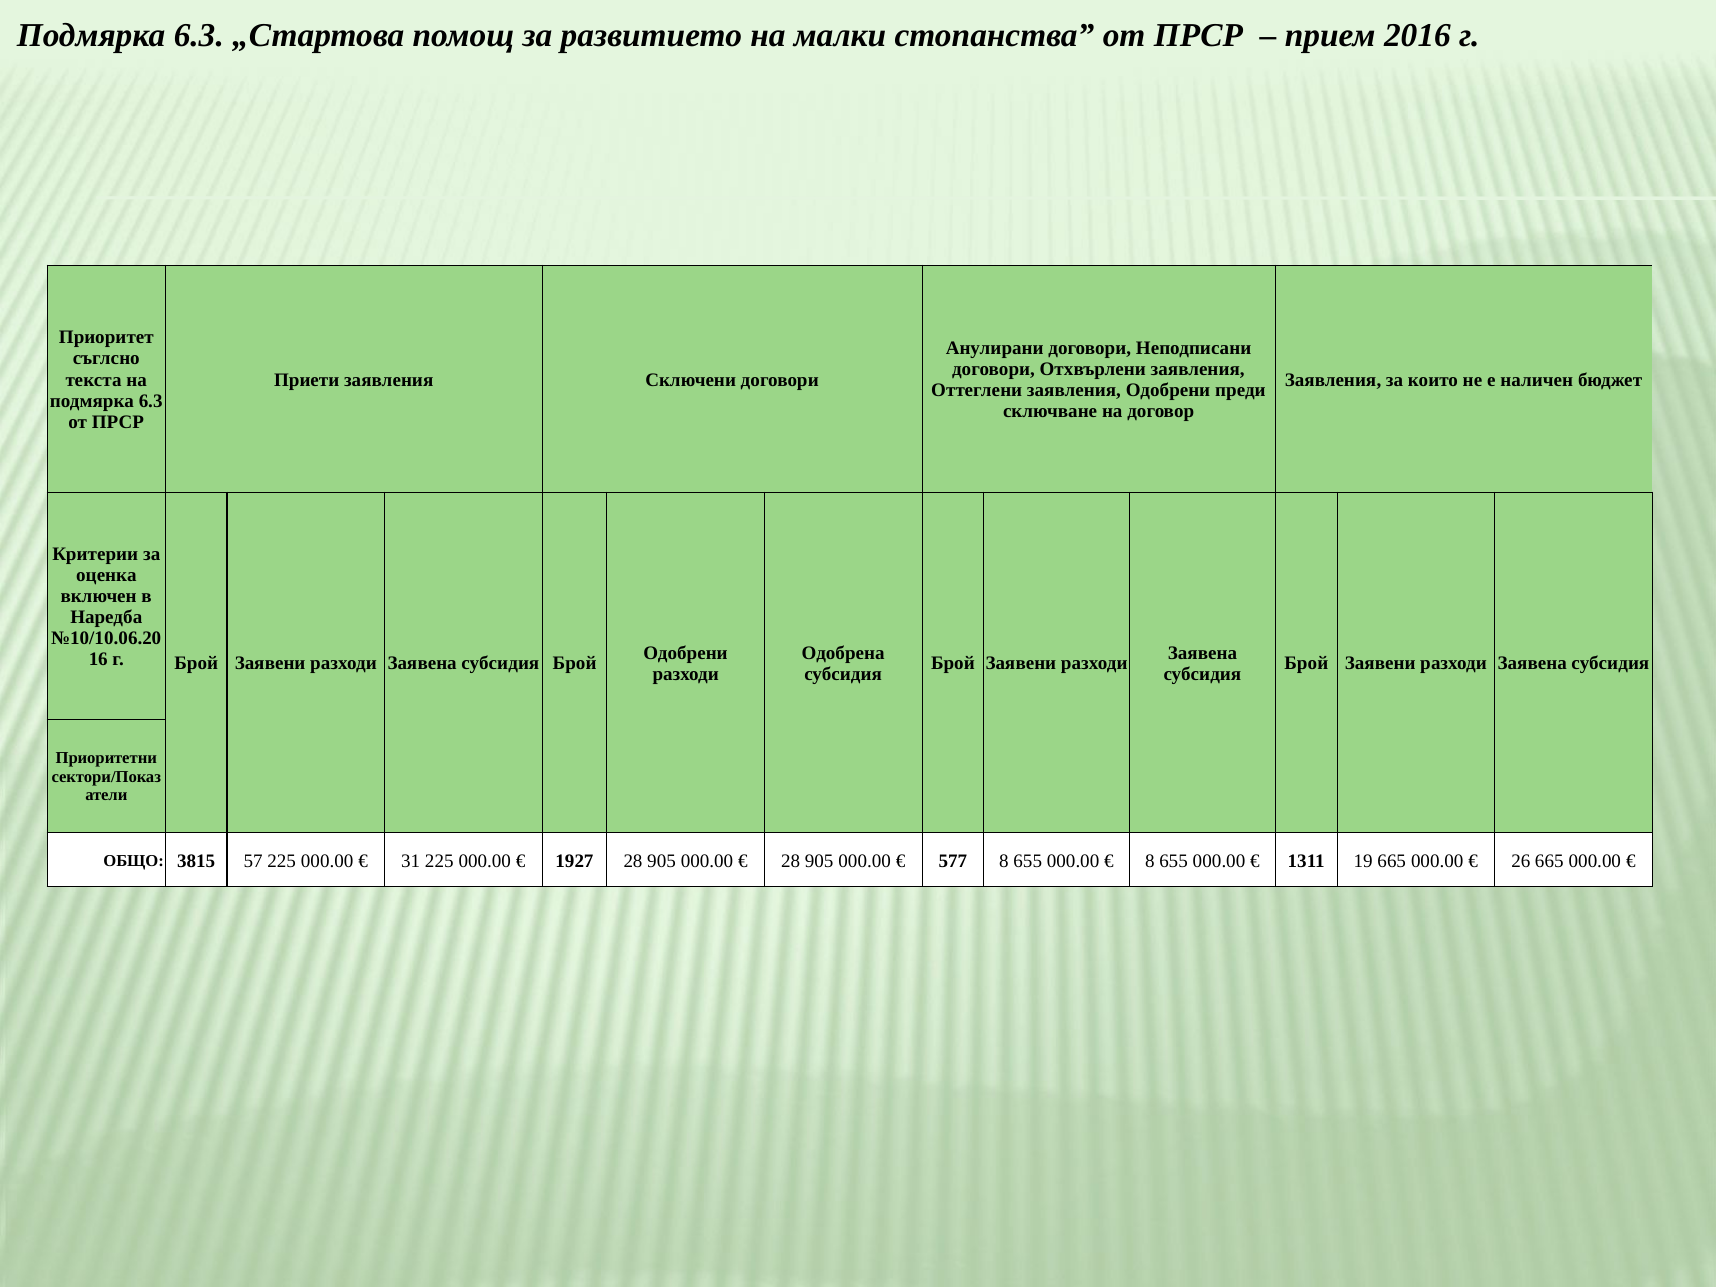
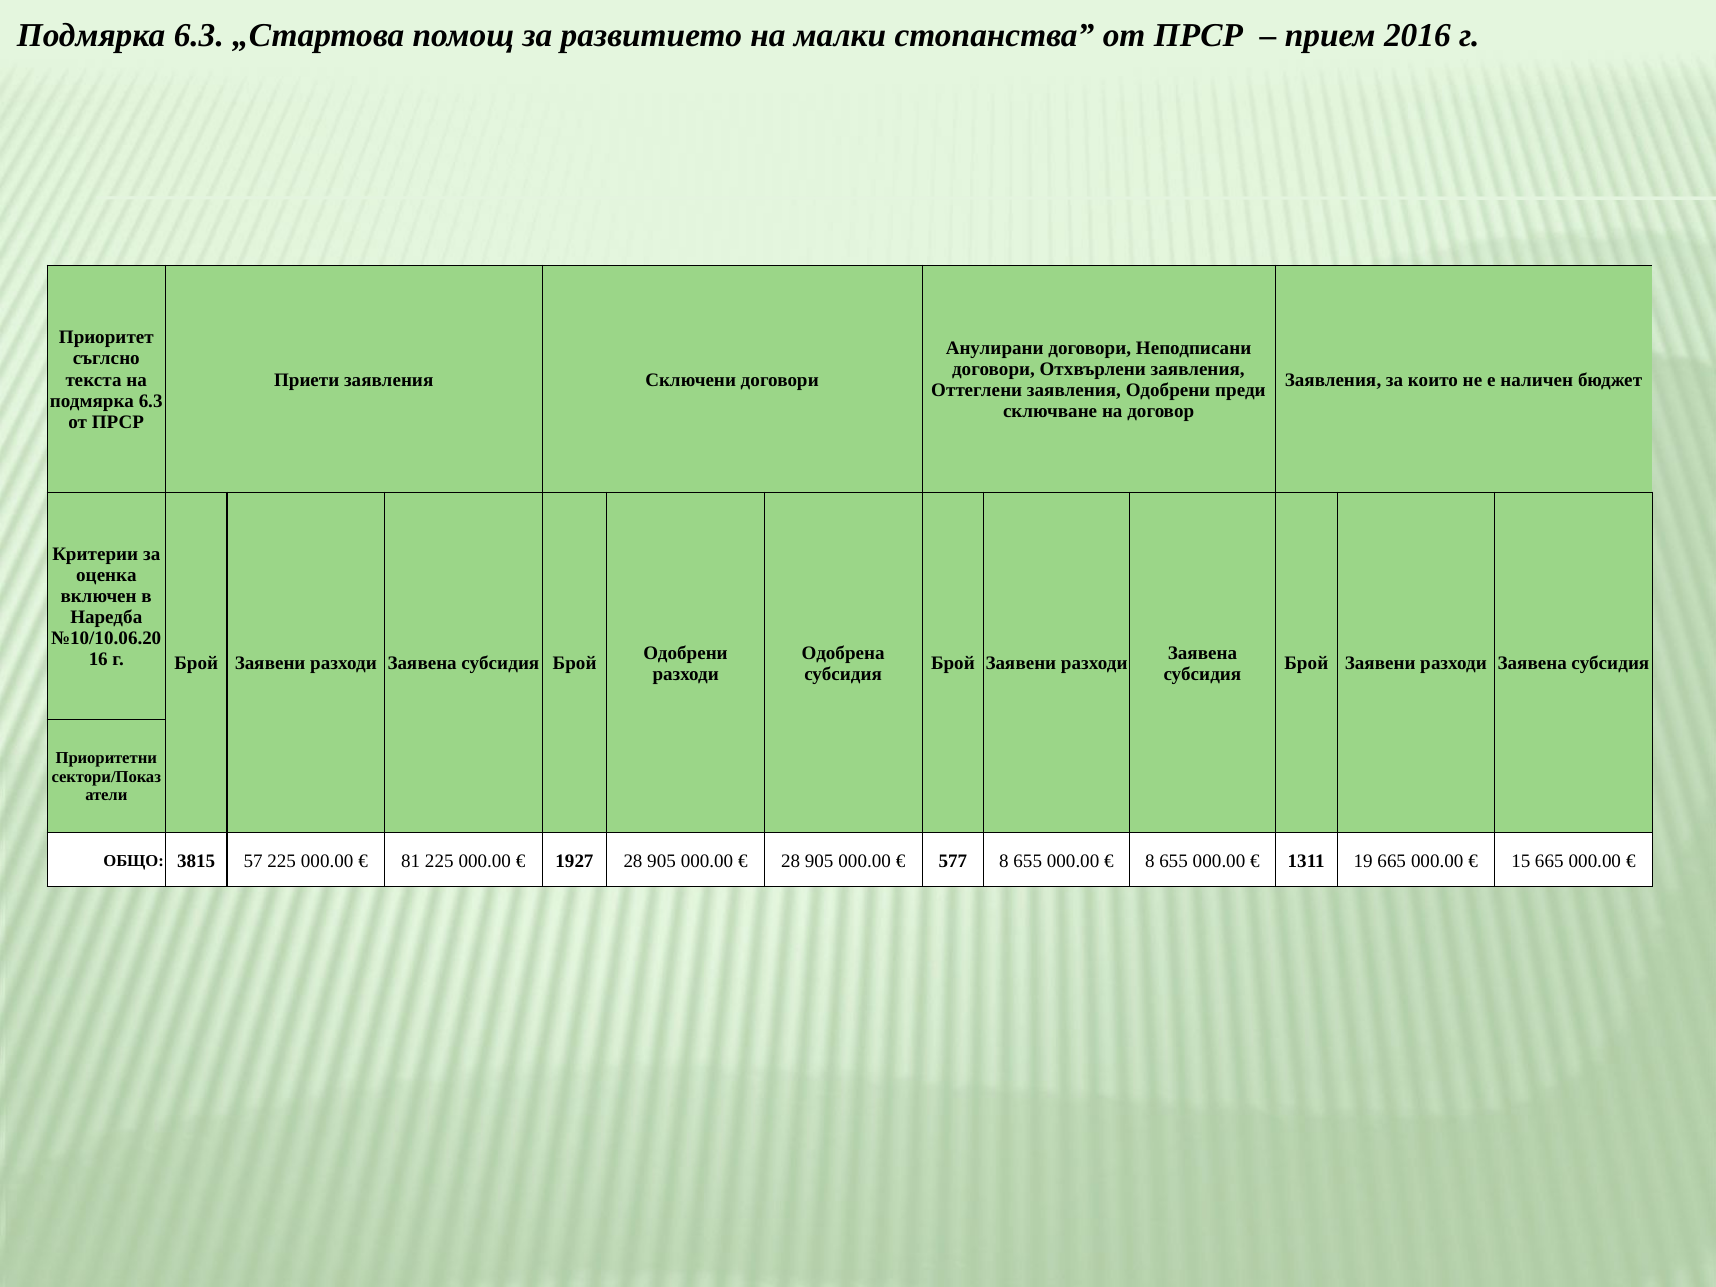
31: 31 -> 81 (411, 861)
26: 26 -> 15 (1521, 861)
